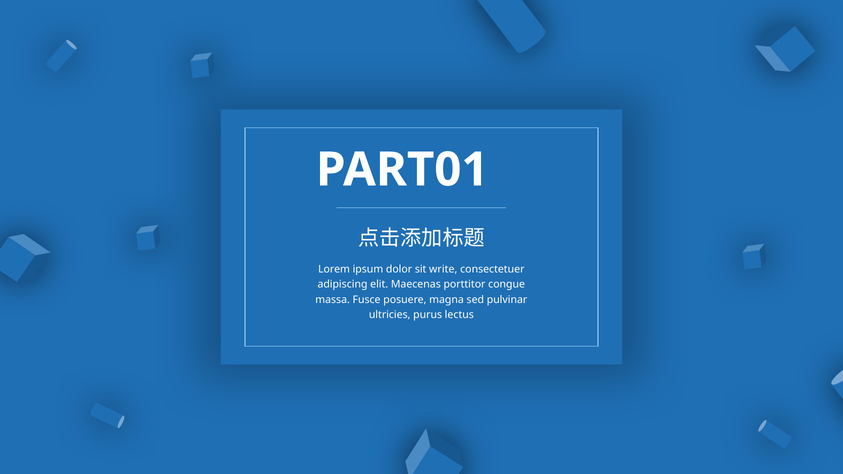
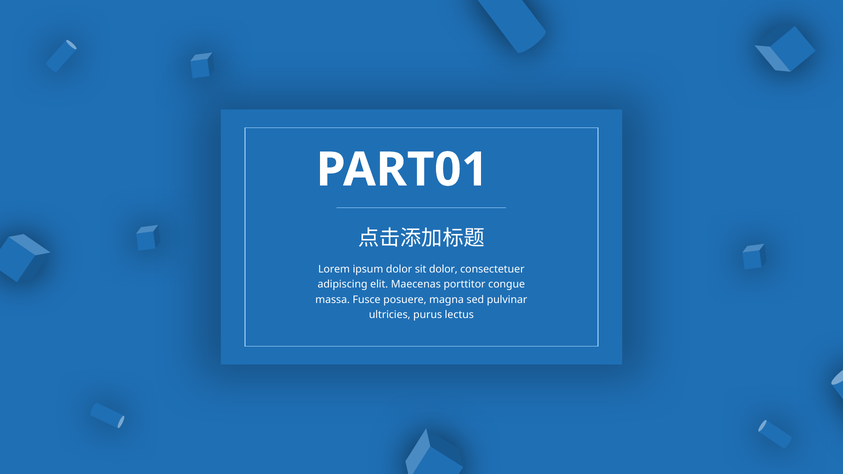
sit write: write -> dolor (443, 269)
